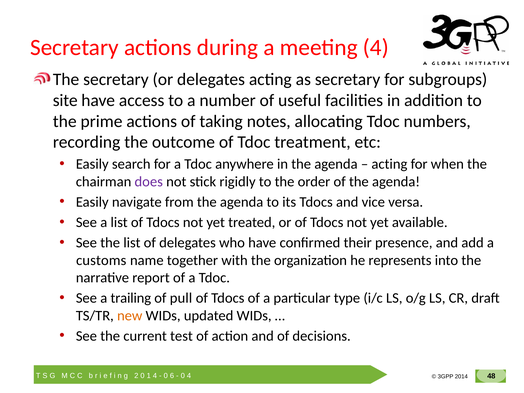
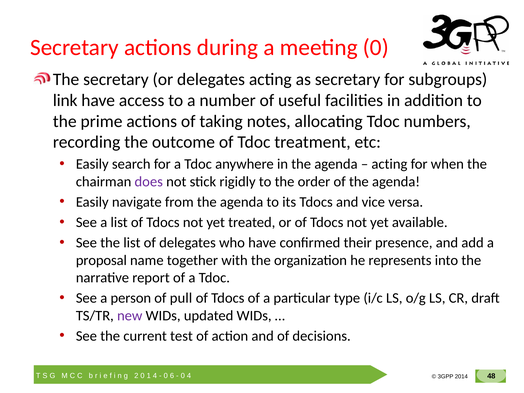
meeting 4: 4 -> 0 (376, 47)
site: site -> link (65, 100)
customs: customs -> proposal (101, 260)
trailing: trailing -> person (131, 298)
new colour: orange -> purple (130, 316)
